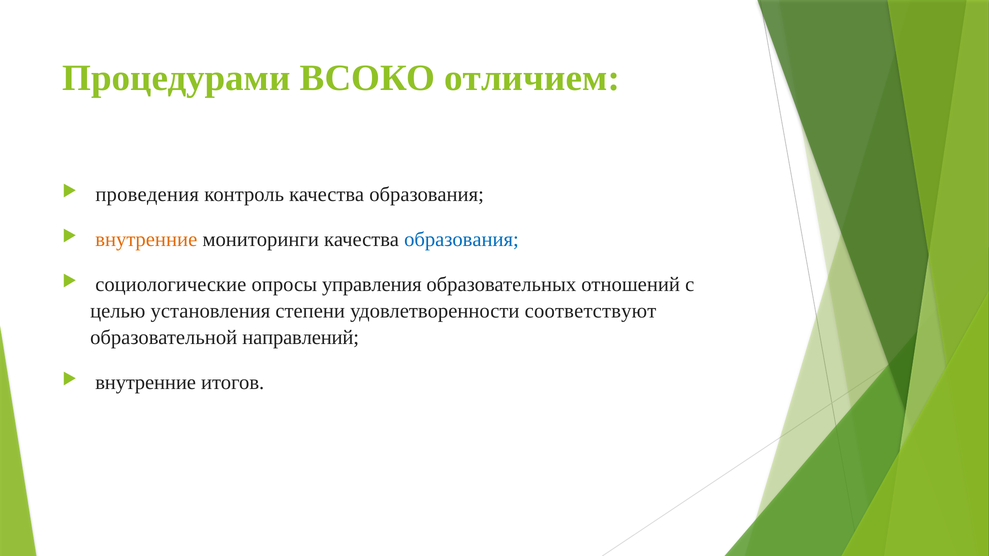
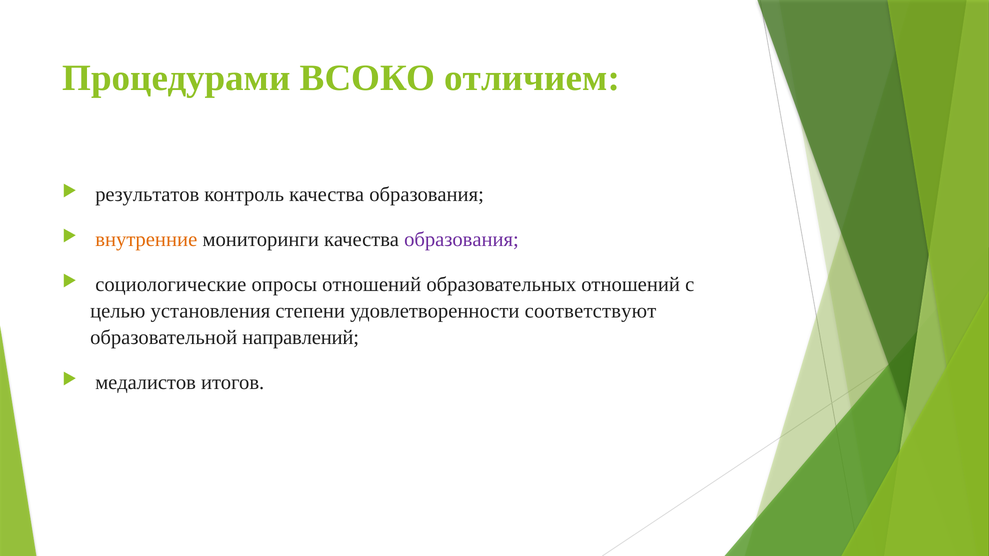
проведения: проведения -> результатов (147, 195)
образования colour: blue -> purple (461, 240)
опросы управления: управления -> отношений (372, 285)
внутренние: внутренние -> медалистов (146, 382)
